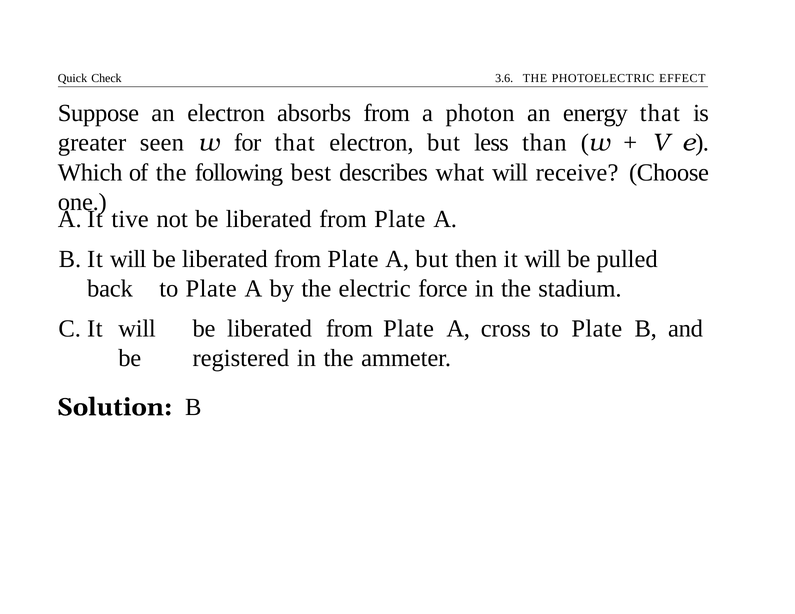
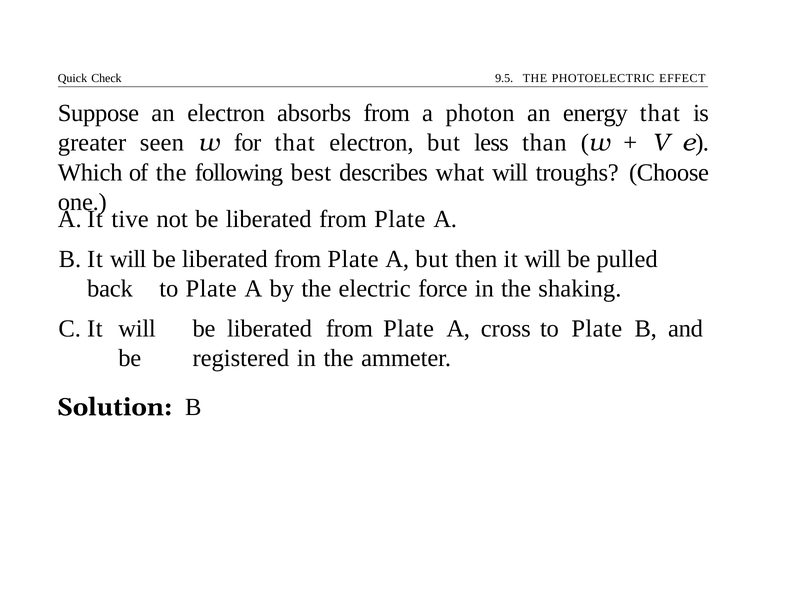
3.6: 3.6 -> 9.5 (504, 78)
receive: receive -> troughs (577, 173)
stadium: stadium -> shaking (580, 289)
